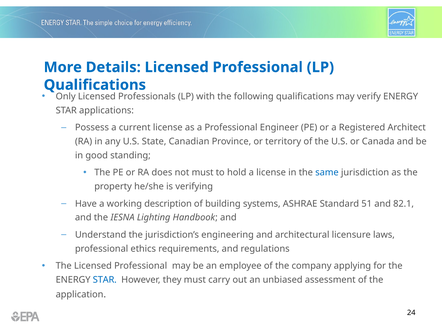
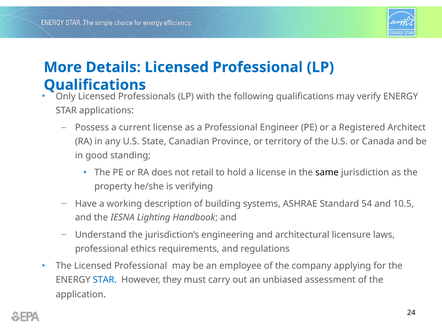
not must: must -> retail (203, 173)
same colour: blue -> black (327, 173)
51: 51 -> 54 (367, 204)
82.1: 82.1 -> 10.5 (404, 204)
